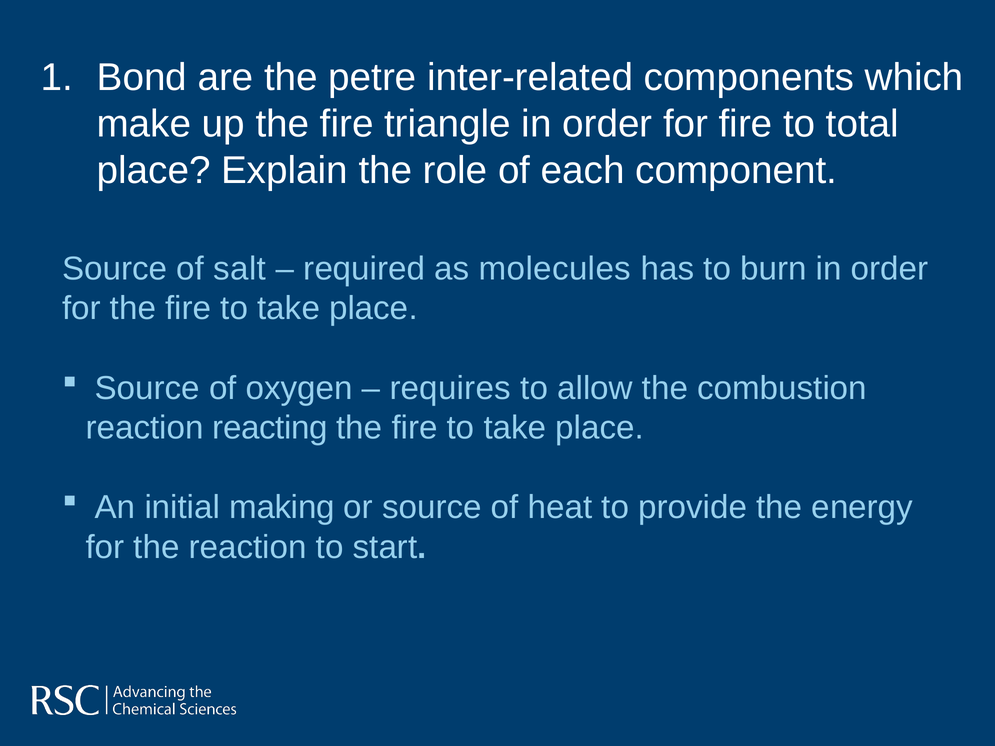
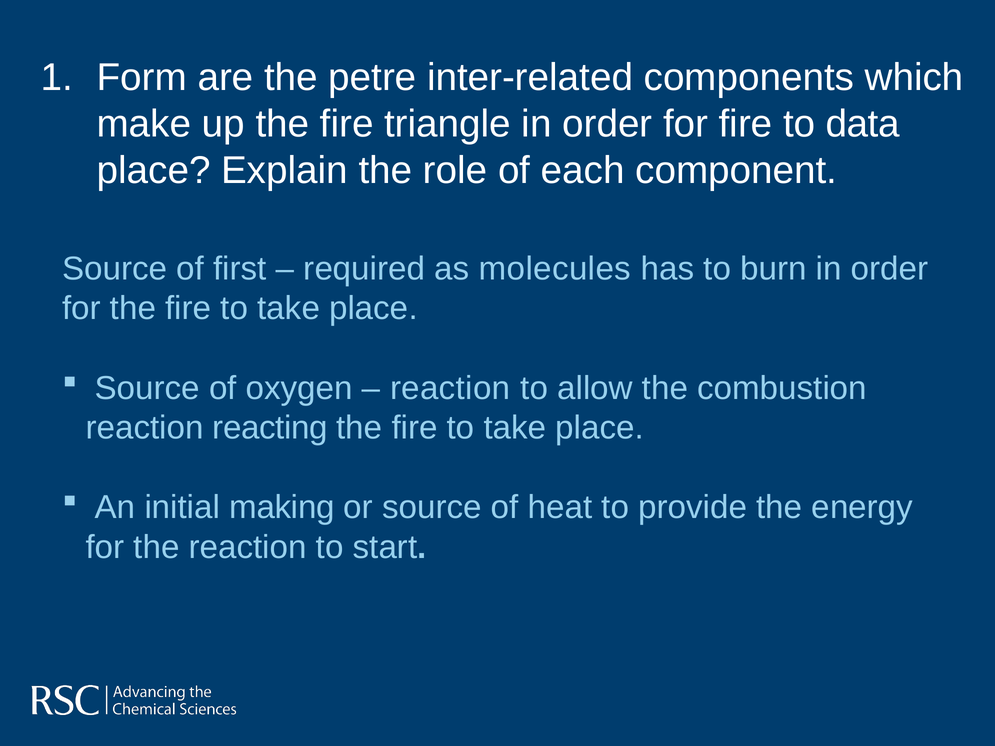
Bond: Bond -> Form (142, 77)
total: total -> data (863, 124)
salt: salt -> first (240, 269)
requires: requires -> reaction (450, 388)
